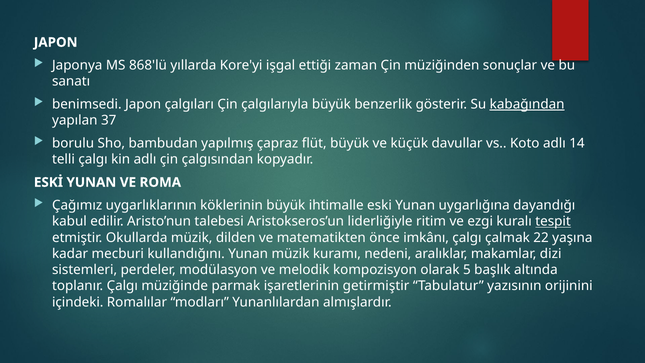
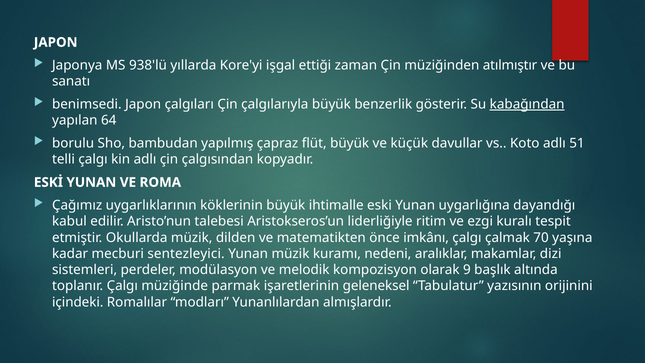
868'lü: 868'lü -> 938'lü (148, 65)
sonuçlar: sonuçlar -> atılmıştır (510, 65)
37: 37 -> 64 (109, 120)
14: 14 -> 51 (577, 143)
tespit underline: present -> none (553, 221)
22: 22 -> 70 (541, 237)
kullandığını: kullandığını -> sentezleyici (186, 254)
5: 5 -> 9 (467, 270)
getirmiştir: getirmiştir -> geleneksel (376, 286)
